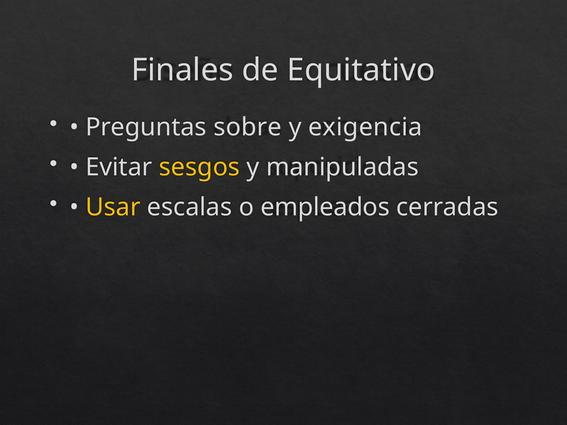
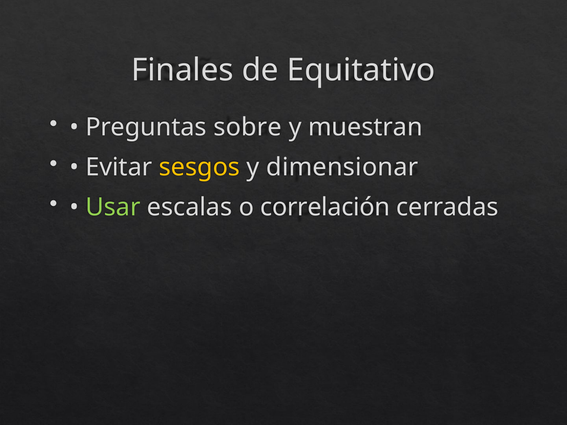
exigencia: exigencia -> muestran (365, 127)
manipuladas: manipuladas -> dimensionar (342, 167)
Usar colour: yellow -> light green (113, 207)
empleados: empleados -> correlación (325, 207)
